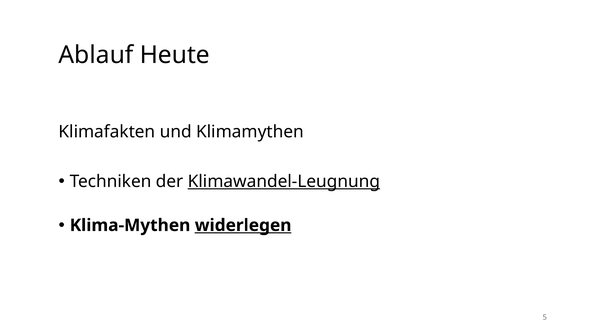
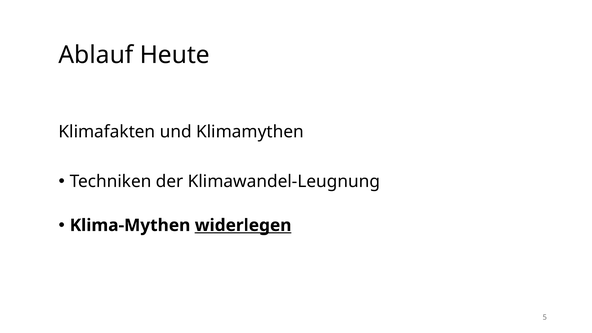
Klimawandel-Leugnung underline: present -> none (284, 181)
